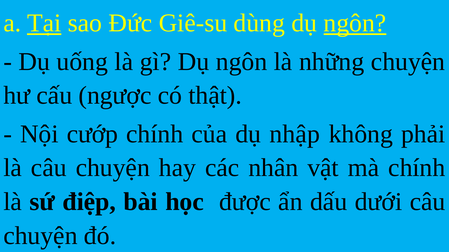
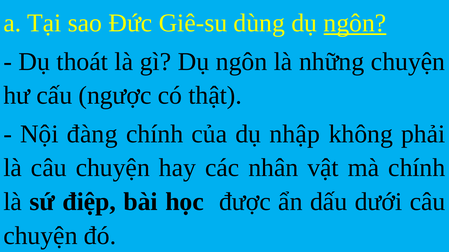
Tại underline: present -> none (44, 23)
uống: uống -> thoát (82, 62)
cướp: cướp -> đàng (92, 134)
